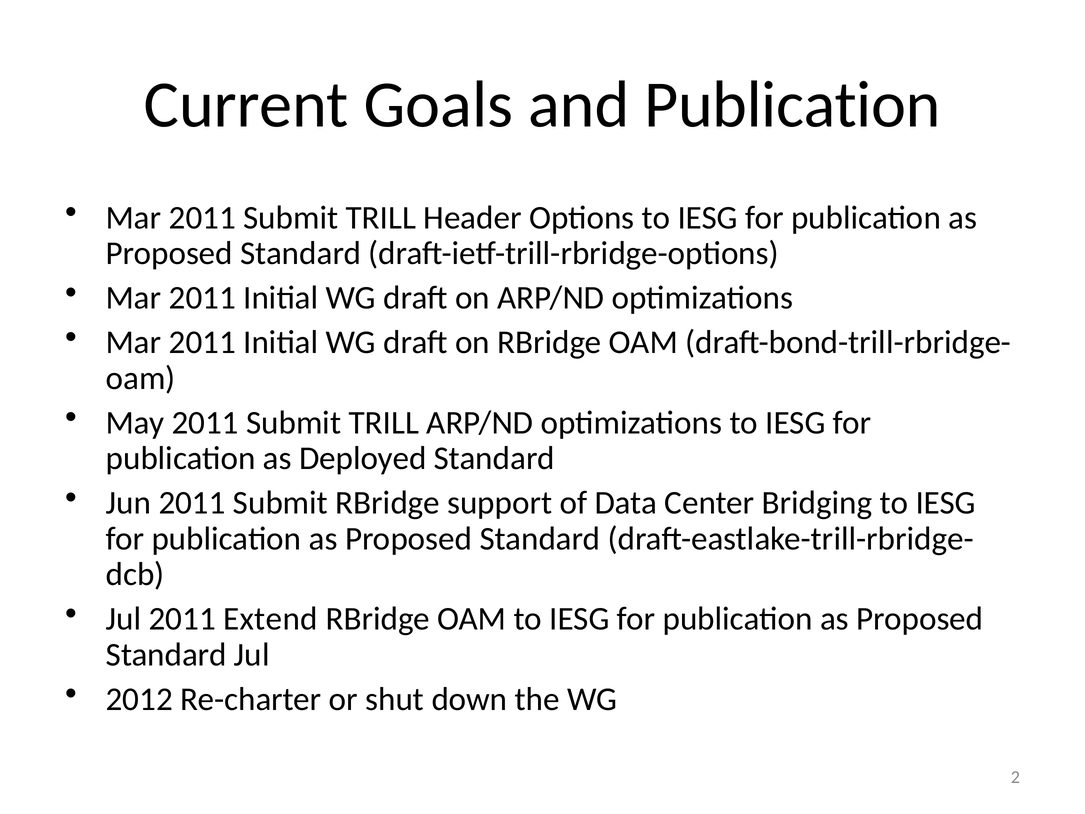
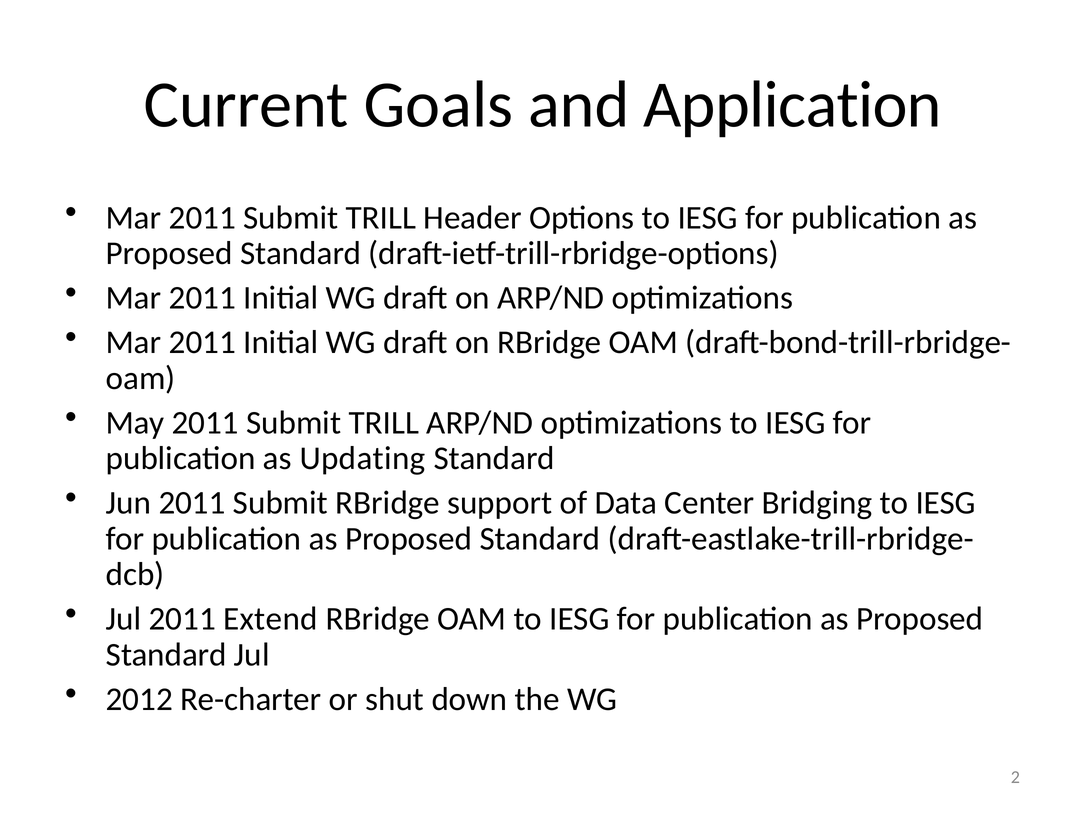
and Publication: Publication -> Application (793, 105)
Deployed: Deployed -> Updating (363, 458)
